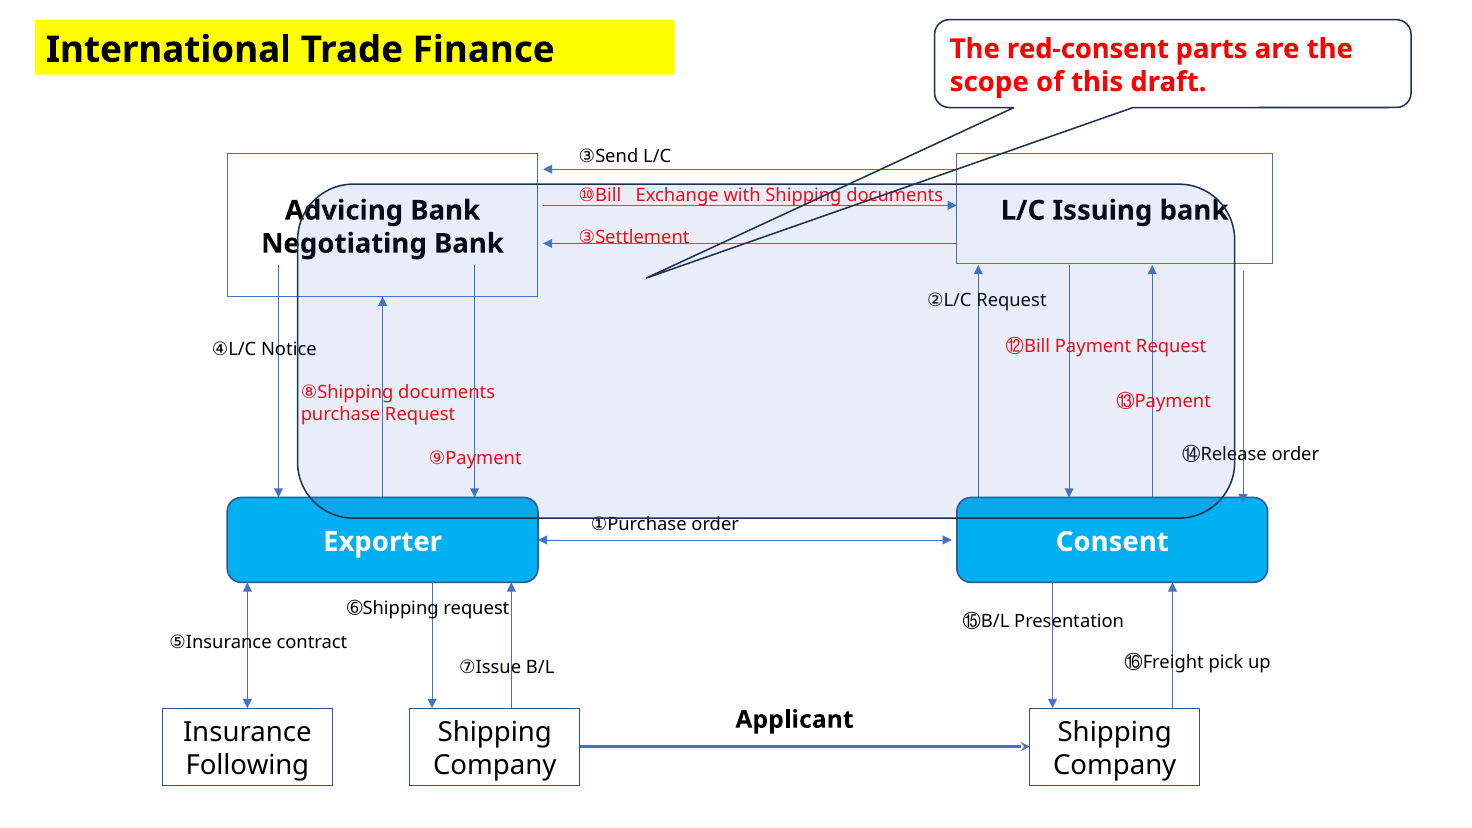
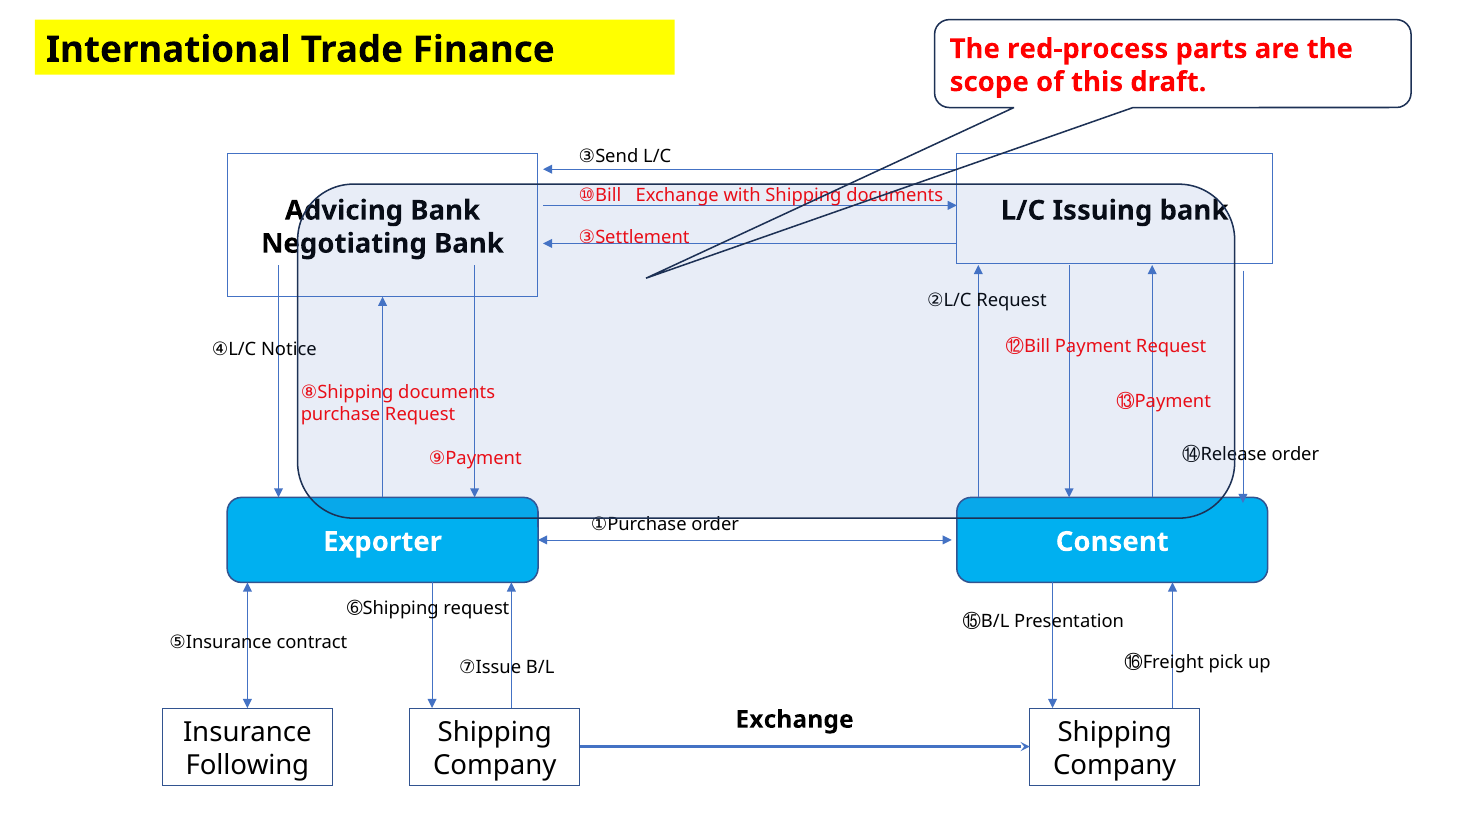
red-consent: red-consent -> red-process (1088, 49)
Applicant: Applicant -> Exchange (795, 720)
